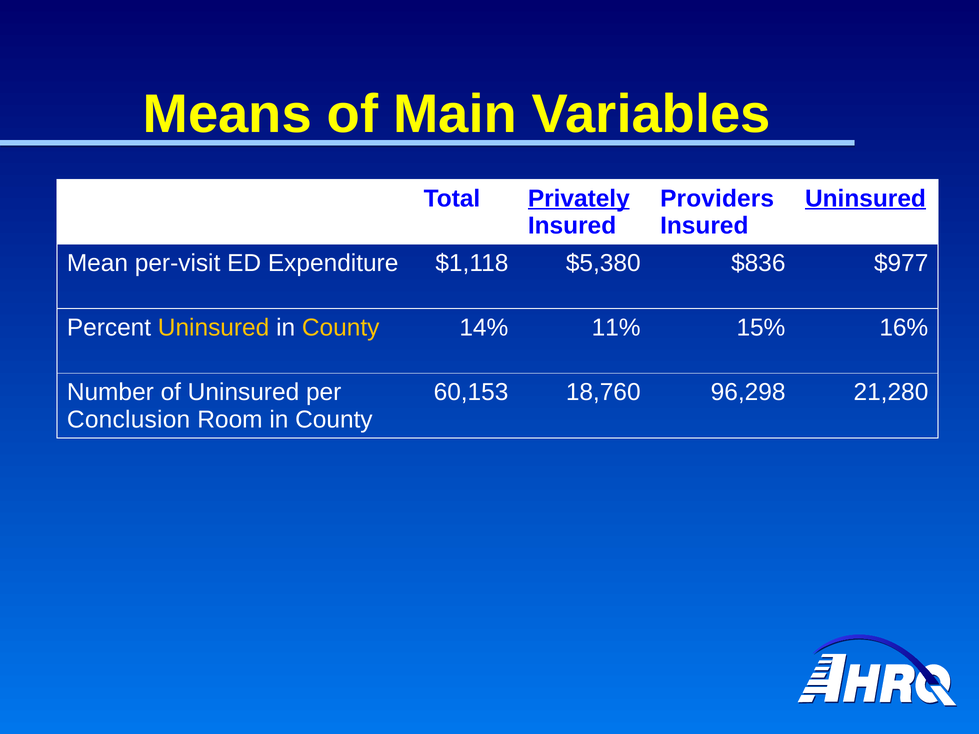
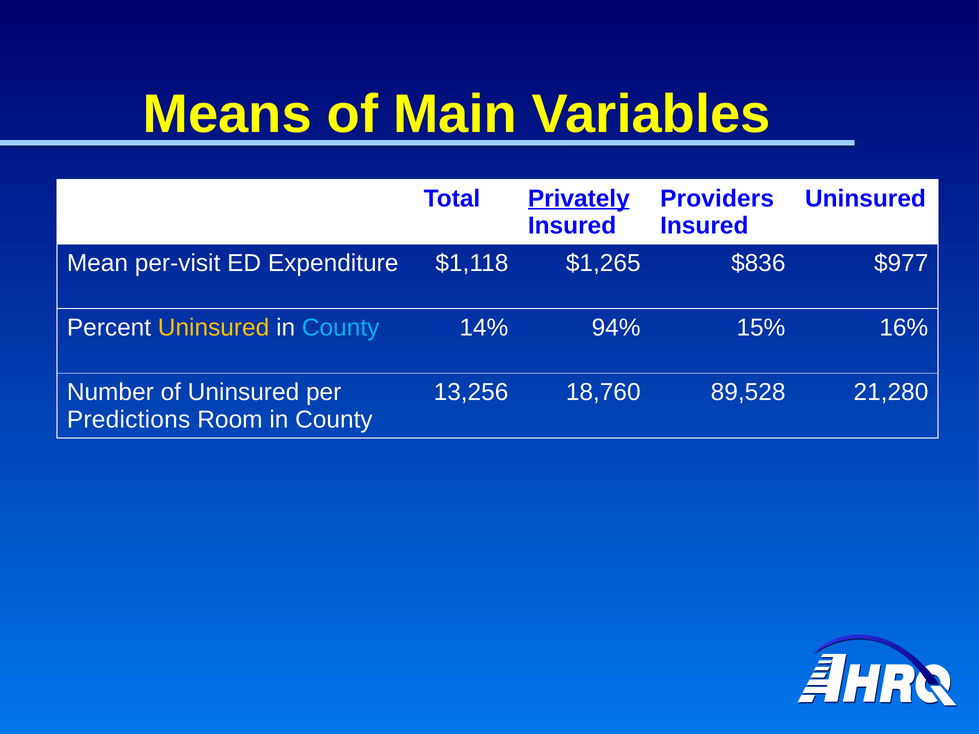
Uninsured underline: present -> none (865, 199)
$5,380: $5,380 -> $1,265 (603, 263)
County colour: yellow -> light blue (341, 328)
11%: 11% -> 94% (616, 328)
60,153: 60,153 -> 13,256 (471, 392)
96,298: 96,298 -> 89,528 (748, 392)
Conclusion: Conclusion -> Predictions (129, 420)
